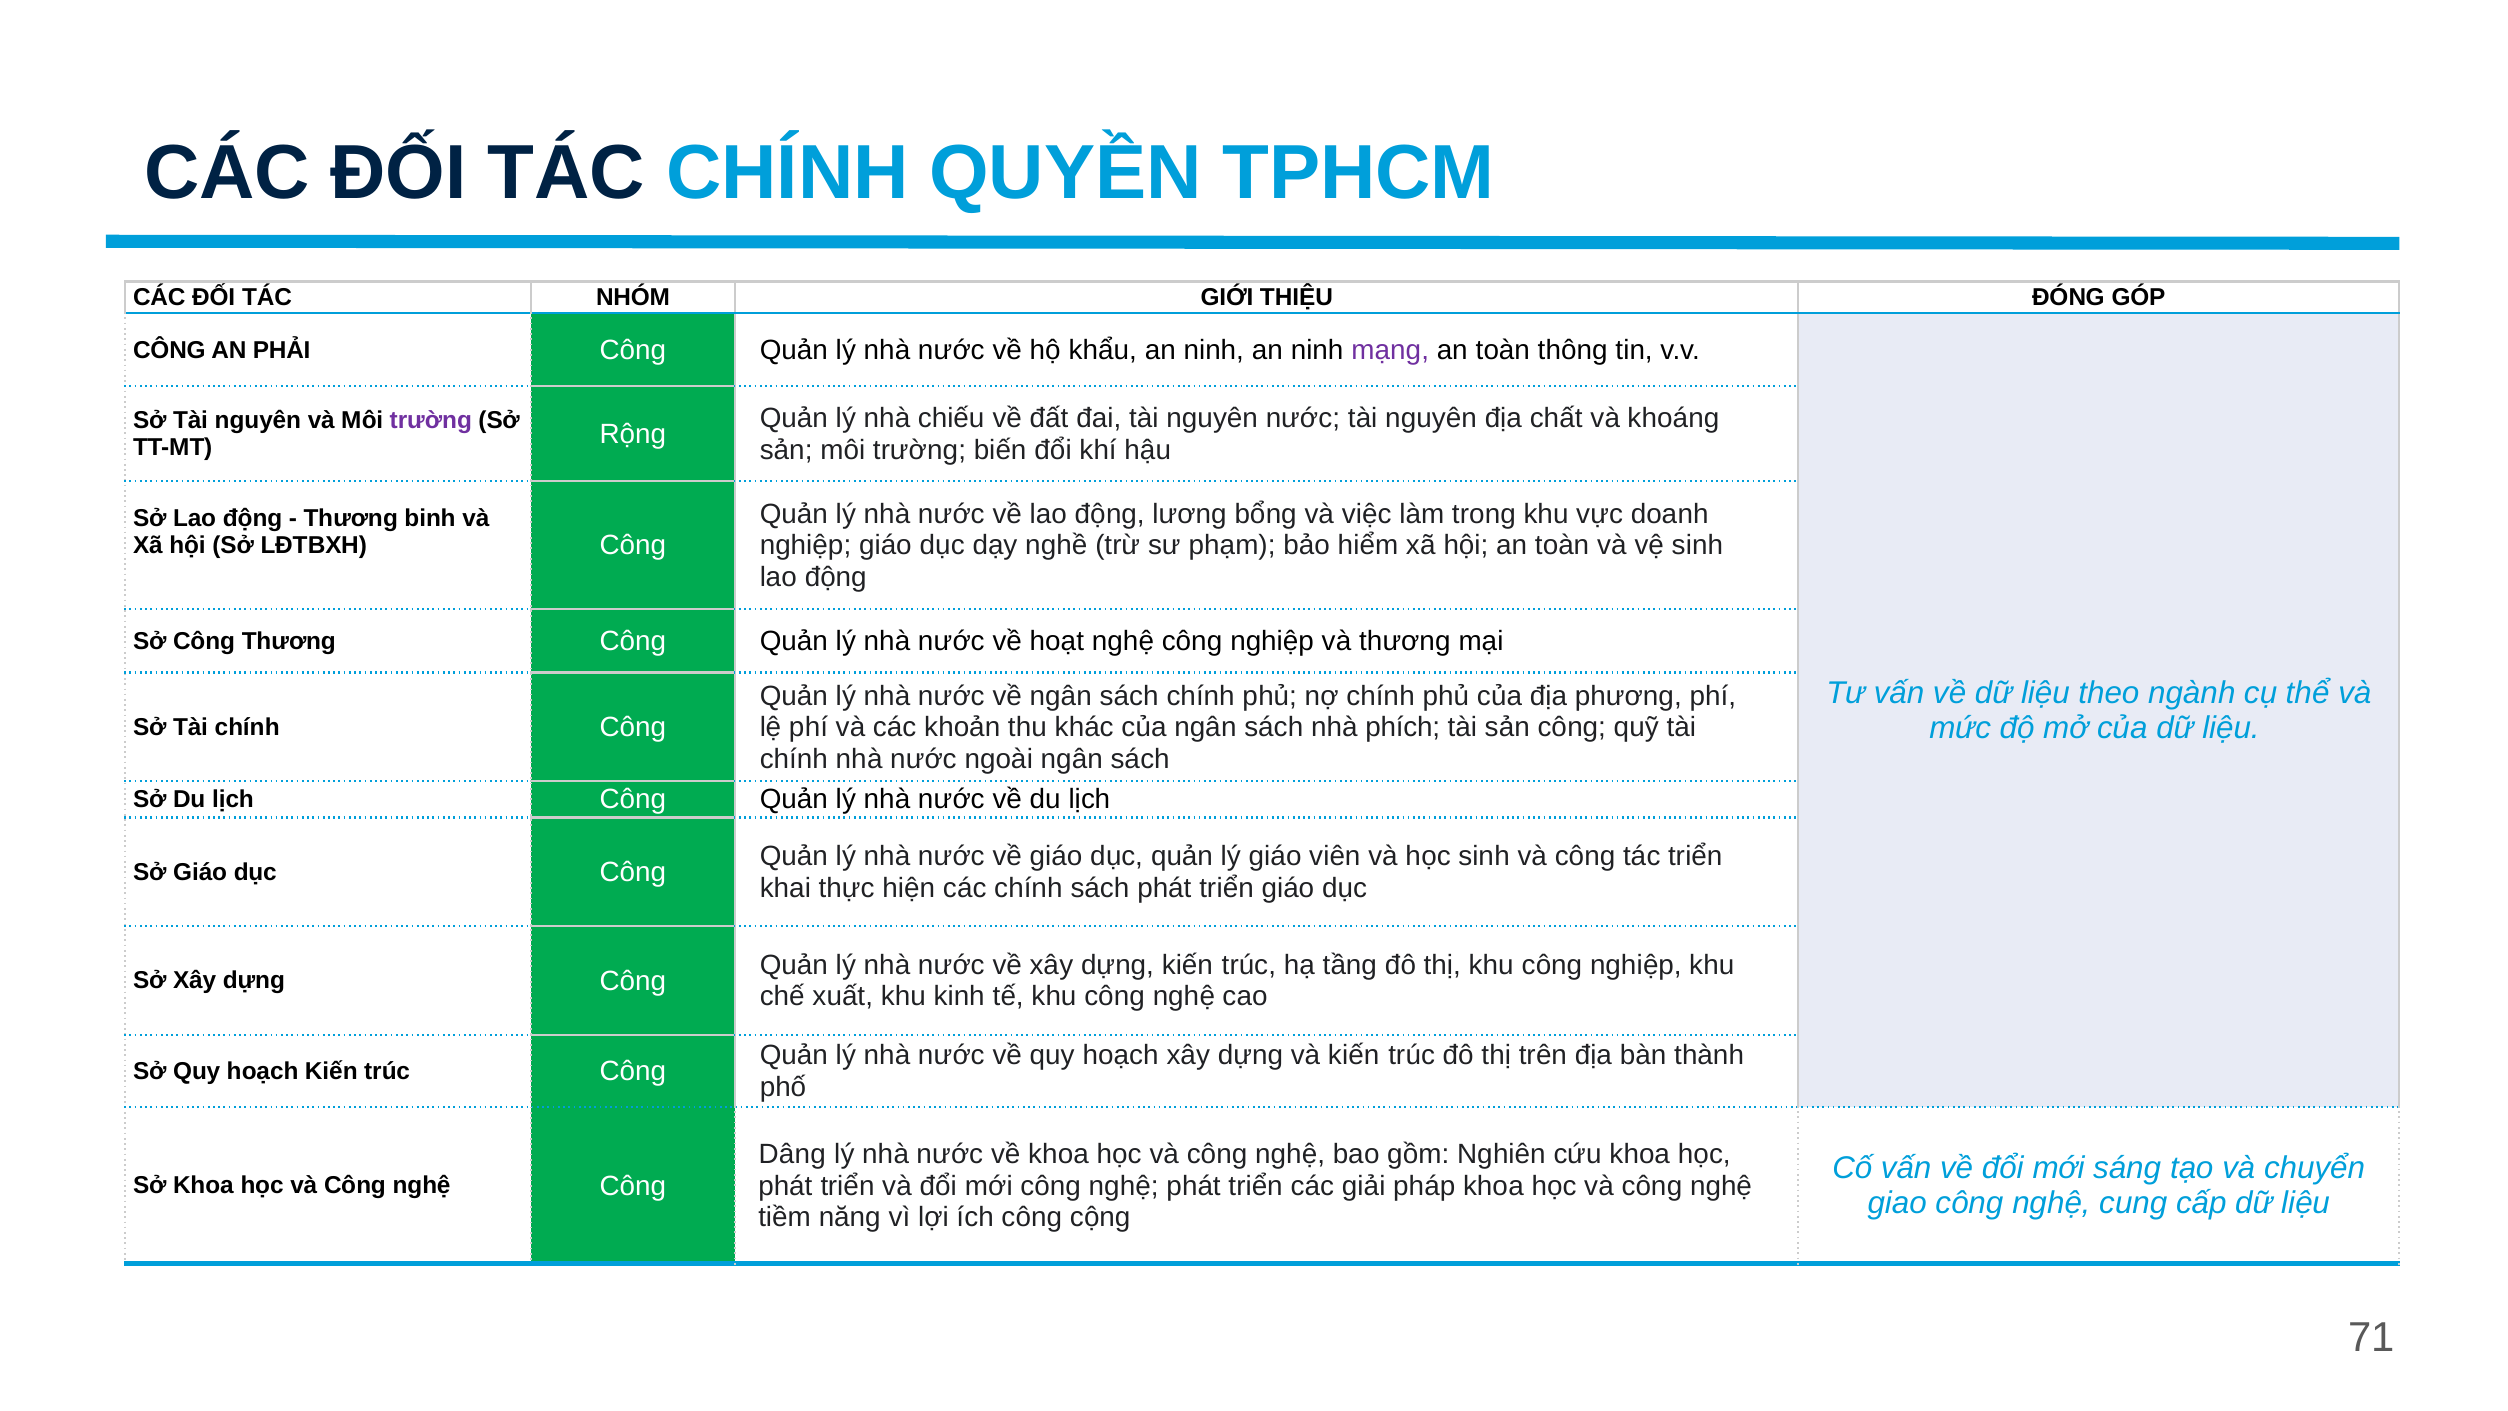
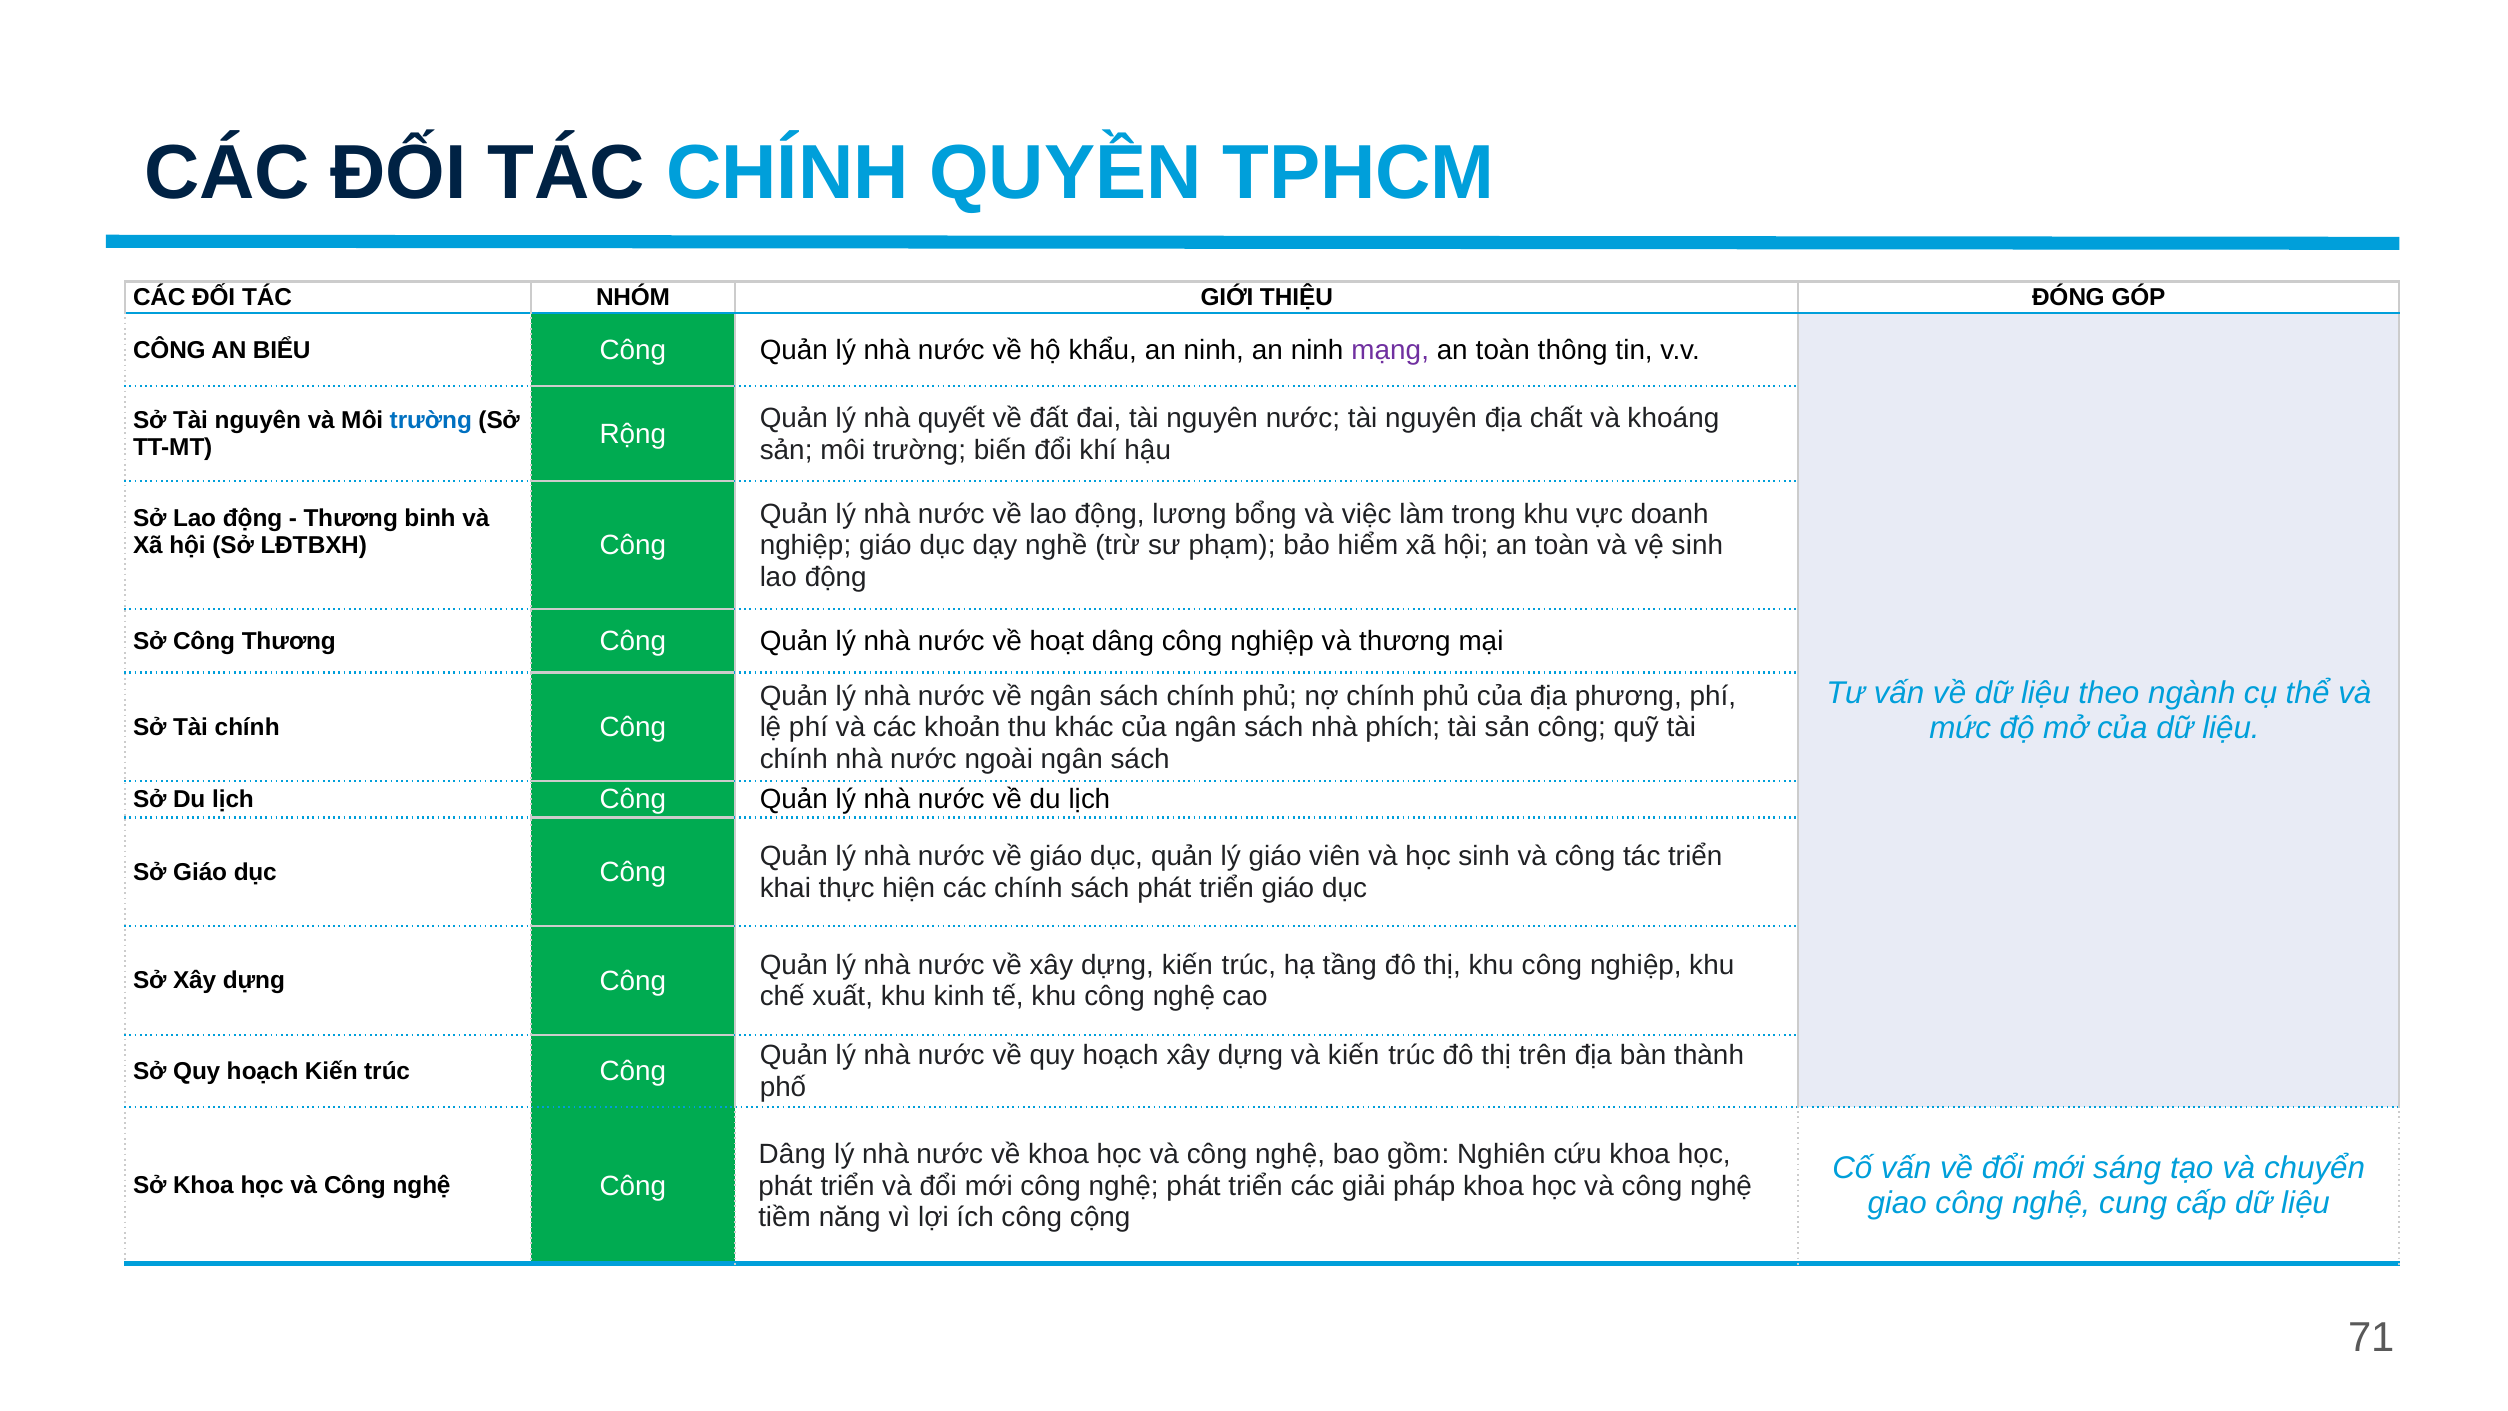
PHẢI: PHẢI -> BIỂU (282, 350)
chiếu: chiếu -> quyết (951, 418)
trường colour: purple -> blue (431, 420)
hoạt nghệ: nghệ -> dâng (1123, 641)
